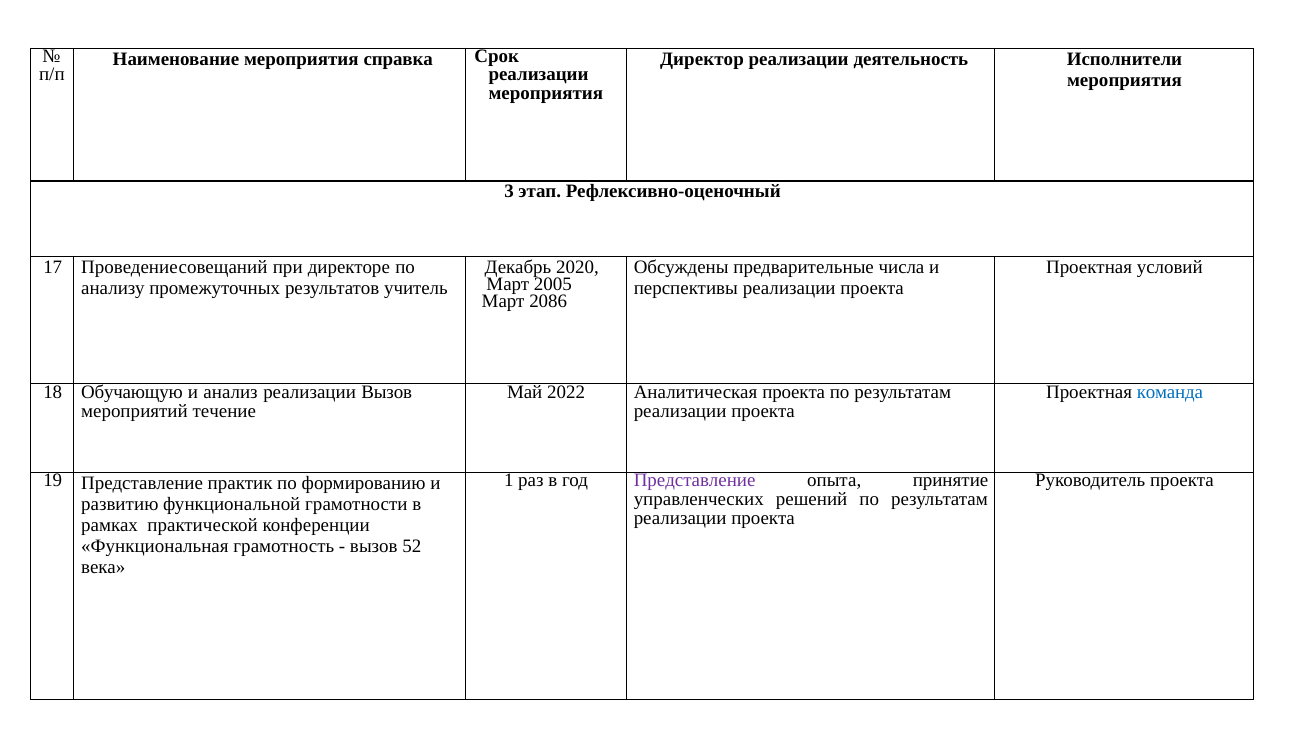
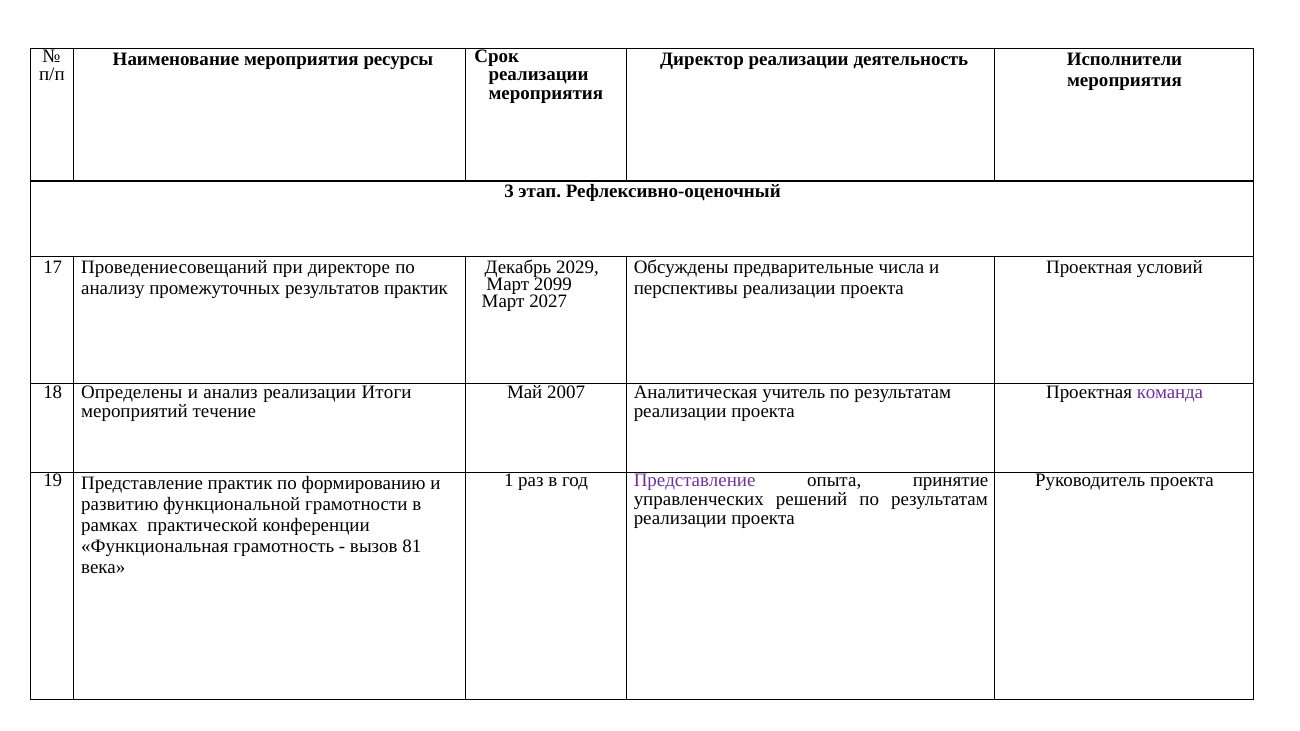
справка: справка -> ресурсы (398, 59)
2020: 2020 -> 2029 (577, 267)
2005: 2005 -> 2099 (553, 284)
результатов учитель: учитель -> практик (416, 288)
2086: 2086 -> 2027 (548, 302)
Обучающую: Обучающую -> Определены (132, 392)
реализации Вызов: Вызов -> Итоги (387, 392)
2022: 2022 -> 2007 (566, 392)
Аналитическая проекта: проекта -> учитель (794, 392)
команда colour: blue -> purple (1170, 392)
52: 52 -> 81 (412, 546)
